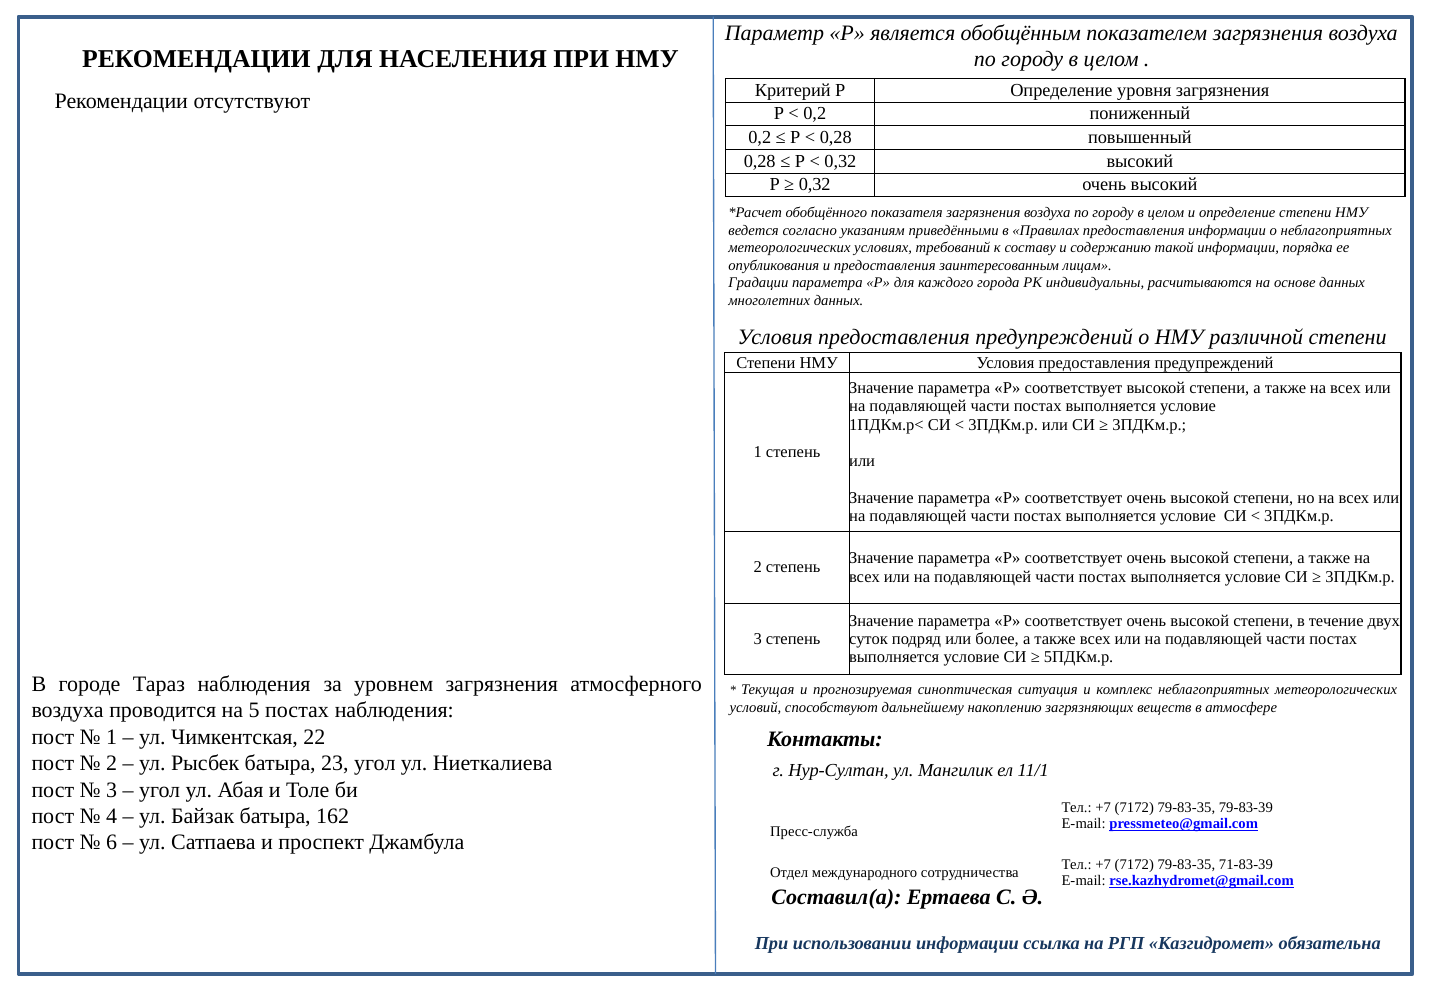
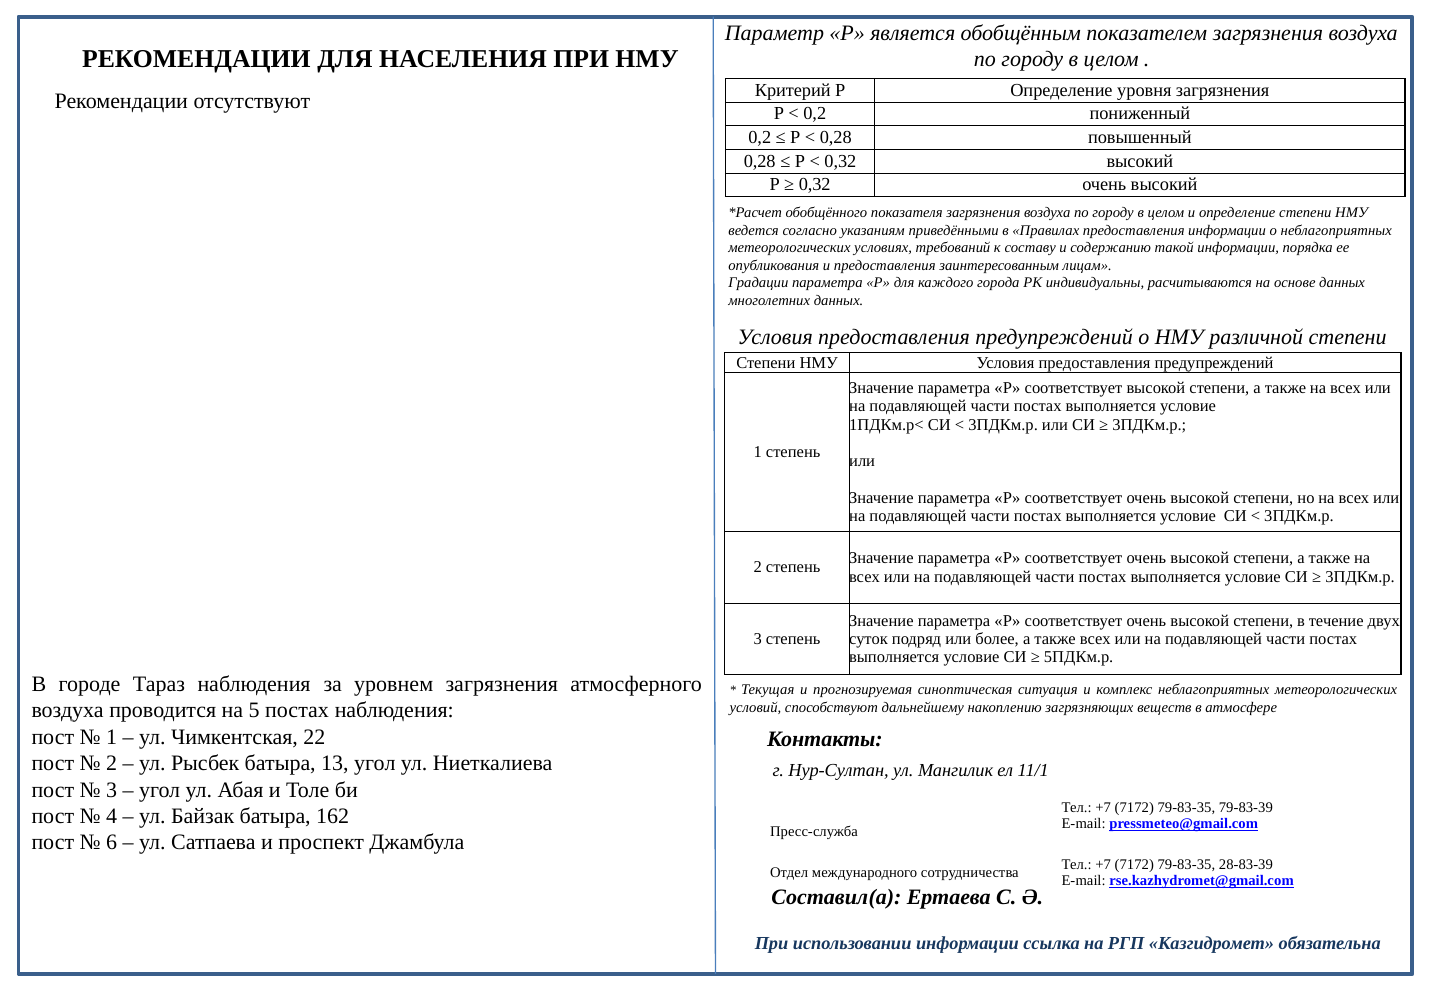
23: 23 -> 13 (335, 763)
71-83-39: 71-83-39 -> 28-83-39 (1246, 864)
